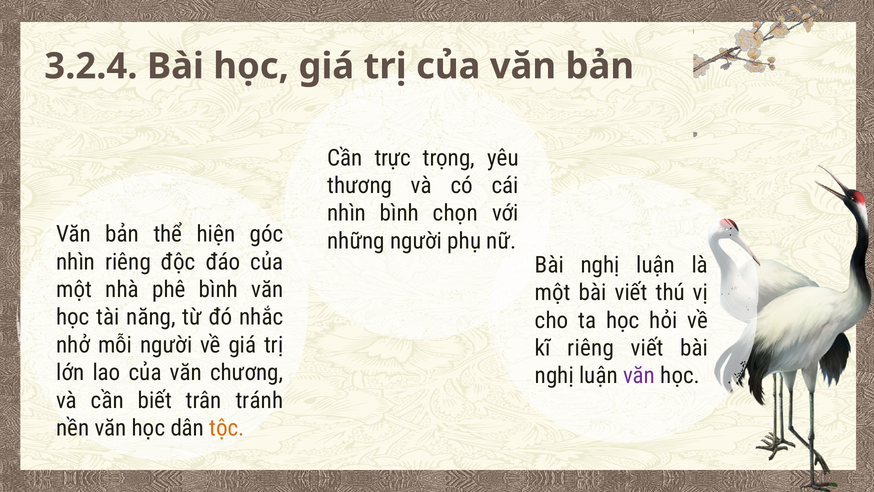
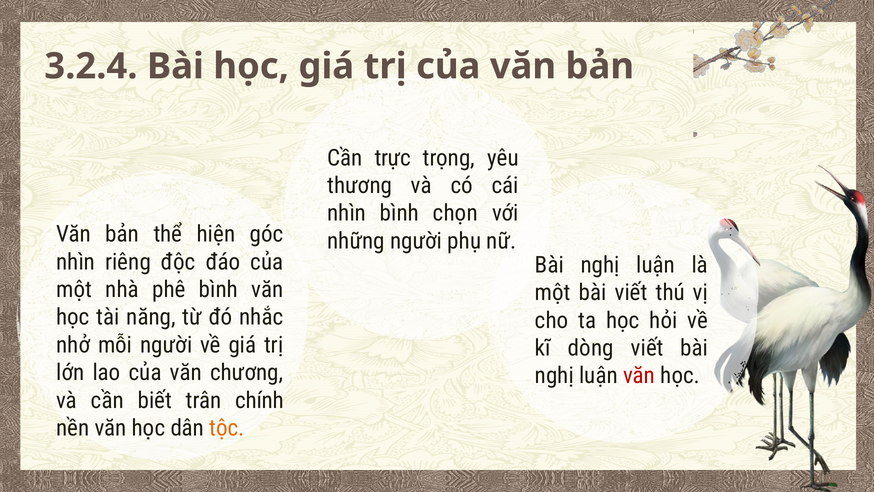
kĩ riêng: riêng -> dòng (591, 348)
văn colour: purple -> red (639, 376)
tránh: tránh -> chính (260, 400)
